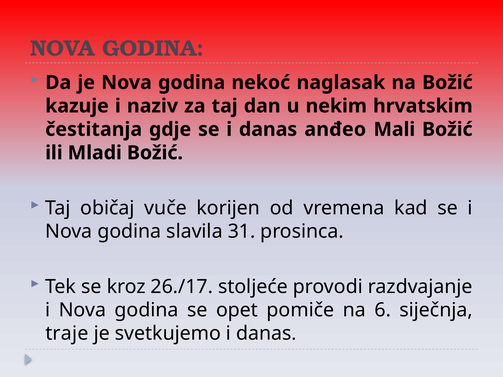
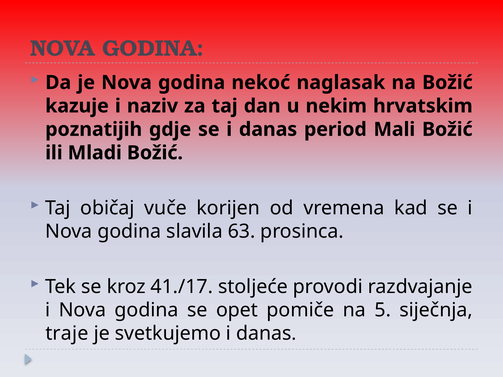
čestitanja: čestitanja -> poznatijih (94, 129)
anđeo: anđeo -> period (335, 129)
31: 31 -> 63 (241, 232)
26./17: 26./17 -> 41./17 (182, 287)
6: 6 -> 5 (383, 310)
